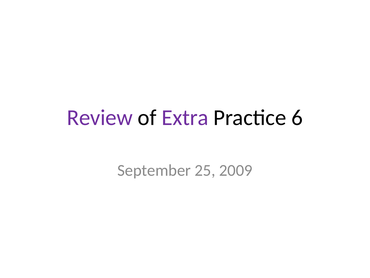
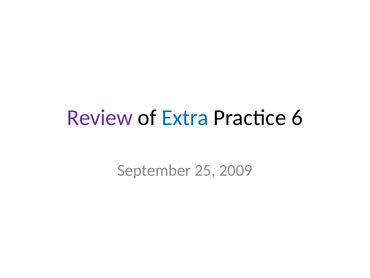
Extra colour: purple -> blue (185, 118)
